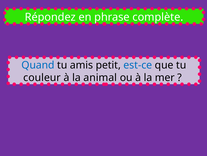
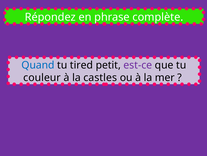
amis: amis -> tired (81, 65)
est-ce colour: blue -> purple (138, 65)
animal: animal -> castles (100, 77)
